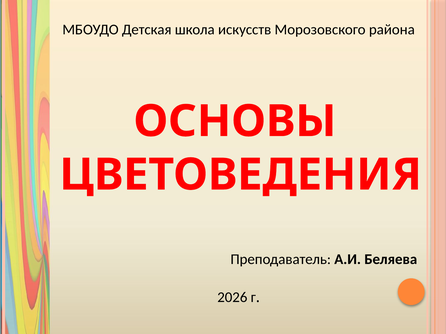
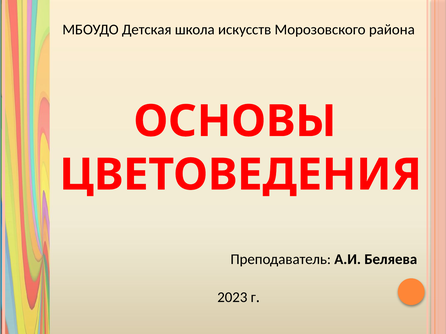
2026: 2026 -> 2023 (232, 298)
